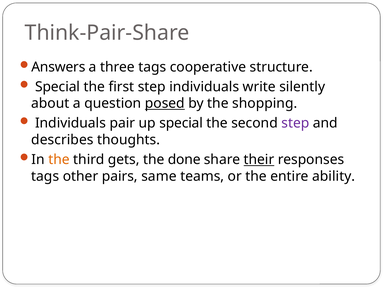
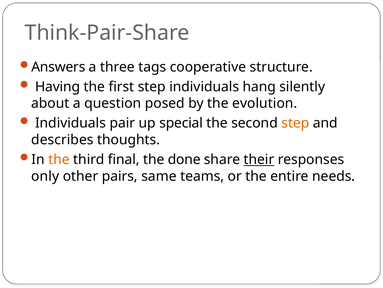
Special: Special -> Having (58, 86)
write: write -> hang (259, 86)
posed underline: present -> none (165, 103)
shopping: shopping -> evolution (265, 103)
step colour: purple -> orange (295, 123)
gets: gets -> final (124, 159)
tags: tags -> only (45, 176)
ability: ability -> needs (334, 176)
